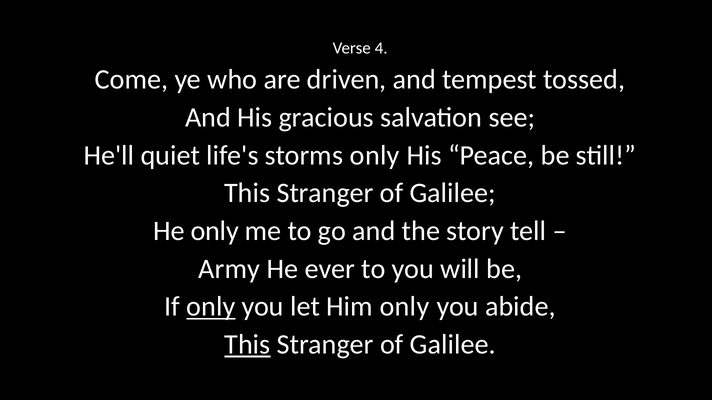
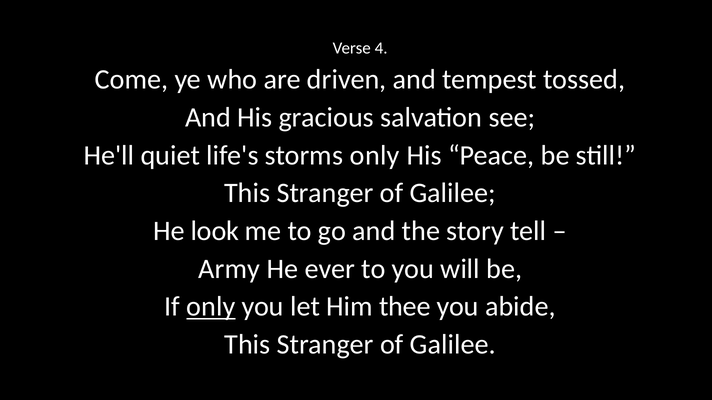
He only: only -> look (215, 231)
Him only: only -> thee (405, 307)
This underline: present -> none (247, 345)
